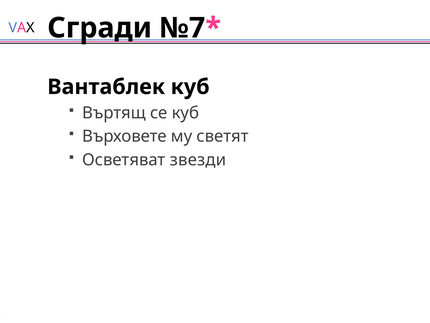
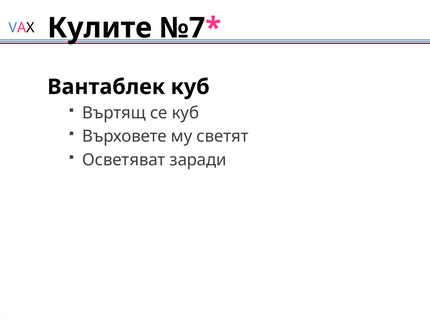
Сгради: Сгради -> Кулите (100, 28)
звезди: звезди -> заради (198, 160)
